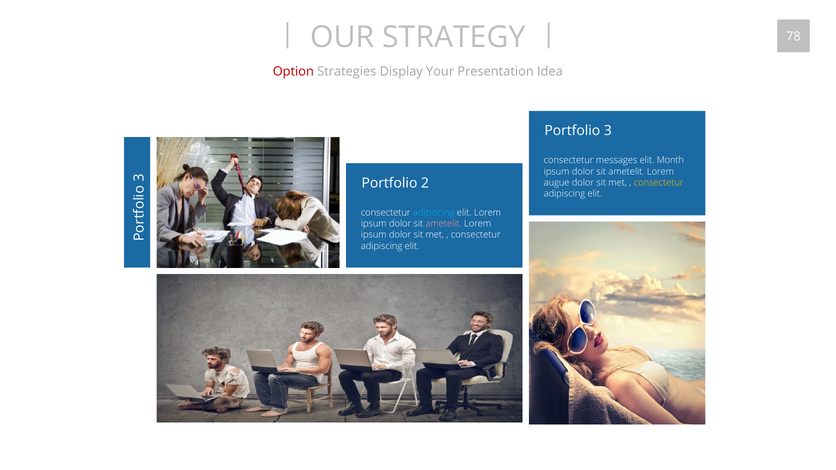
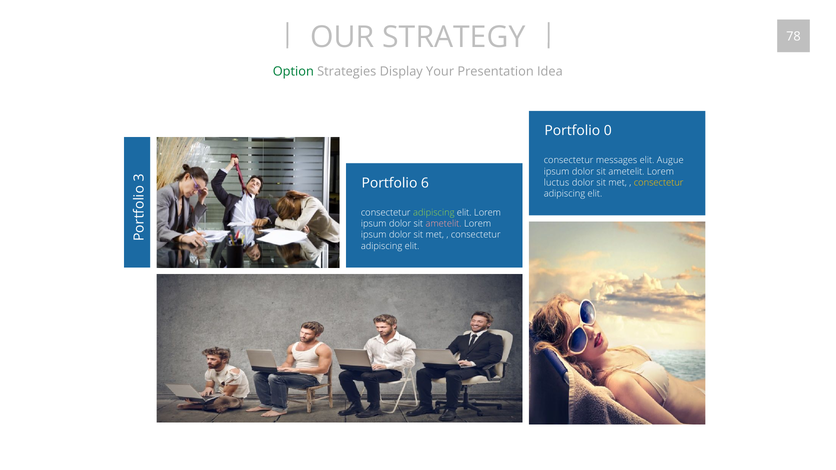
Option colour: red -> green (293, 71)
Portfolio 3: 3 -> 0 (608, 131)
Month: Month -> Augue (670, 161)
2: 2 -> 6 (425, 183)
augue: augue -> luctus (557, 183)
adipiscing colour: light blue -> light green (434, 213)
